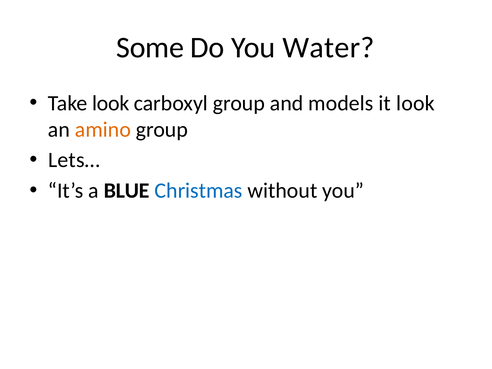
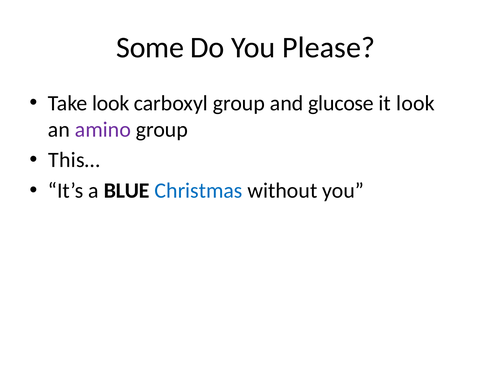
Water: Water -> Please (329, 48)
models: models -> glucose (341, 103)
amino colour: orange -> purple (103, 129)
Lets…: Lets… -> This… (74, 160)
